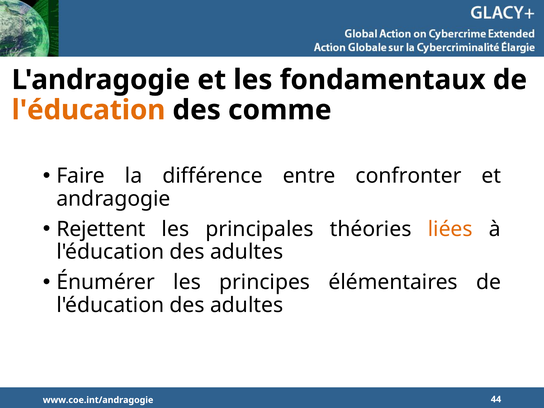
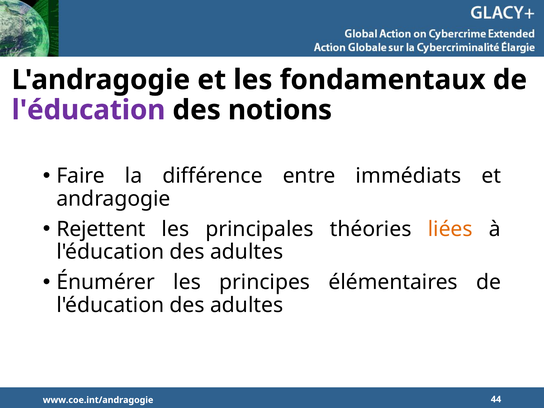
l'éducation colour: orange -> purple (88, 110)
comme: comme -> notions (280, 110)
confronter: confronter -> immédiats (409, 176)
